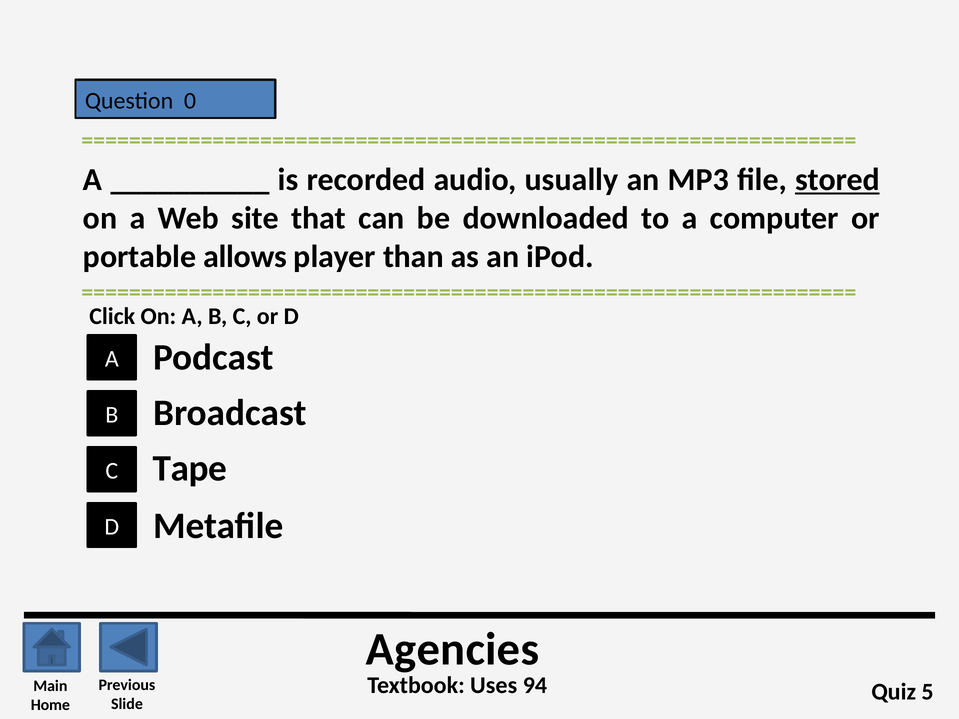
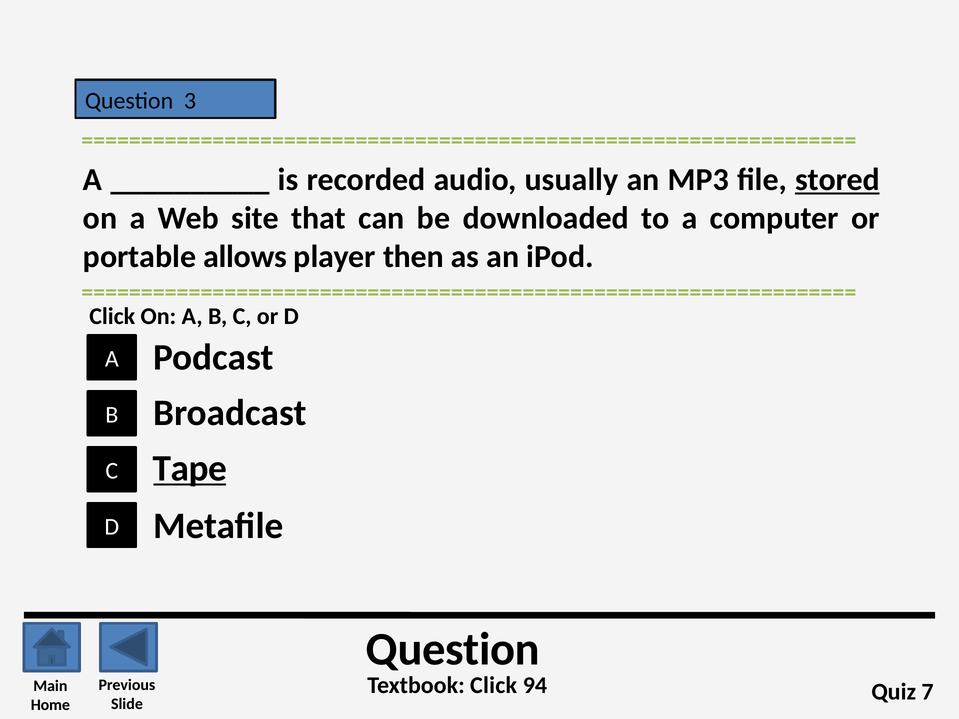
0: 0 -> 3 (190, 101)
than: than -> then (413, 257)
Tape underline: none -> present (190, 469)
Agencies: Agencies -> Question (453, 650)
Textbook Uses: Uses -> Click (494, 686)
5: 5 -> 7 (927, 692)
